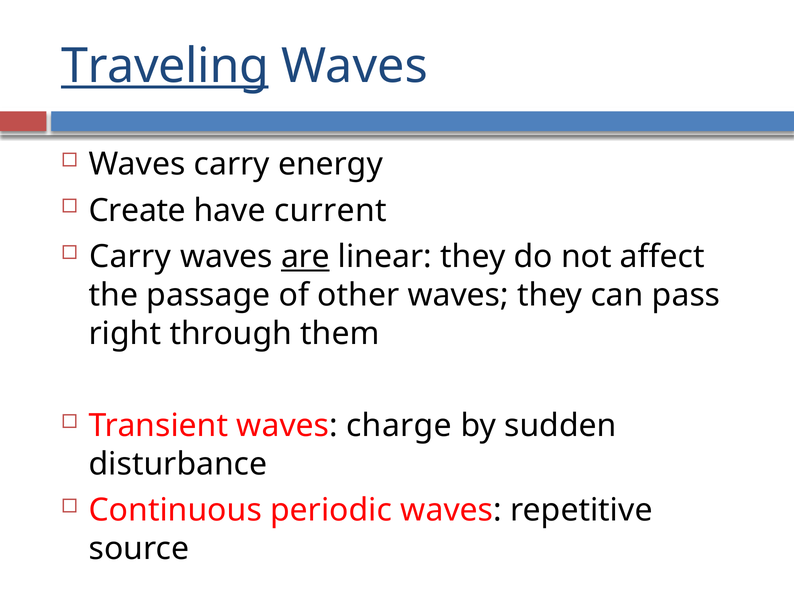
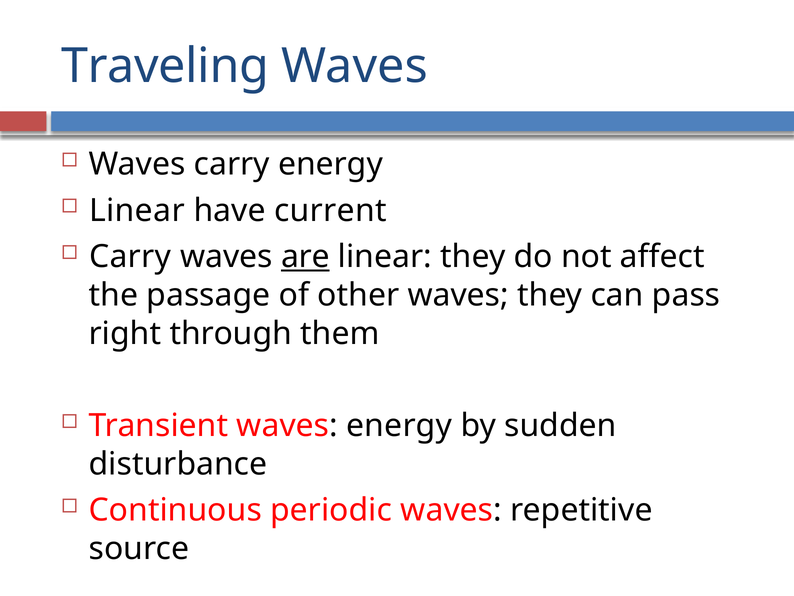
Traveling underline: present -> none (165, 66)
Create: Create -> Linear (137, 210)
waves charge: charge -> energy (399, 425)
